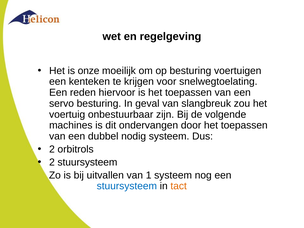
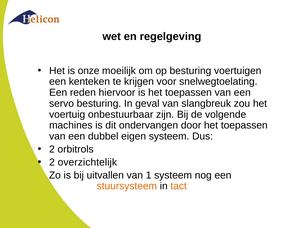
nodig: nodig -> eigen (134, 136)
2 stuursysteem: stuursysteem -> overzichtelijk (87, 162)
stuursysteem colour: blue -> orange (127, 186)
